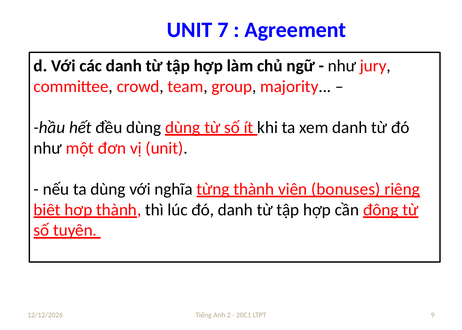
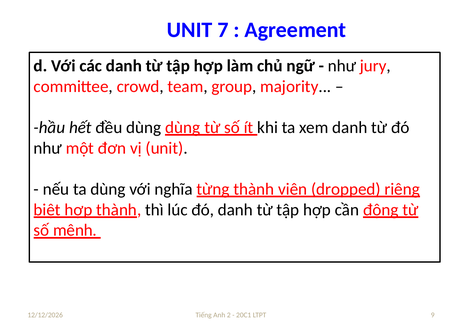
bonuses: bonuses -> dropped (346, 189)
tuyên: tuyên -> mệnh (75, 230)
